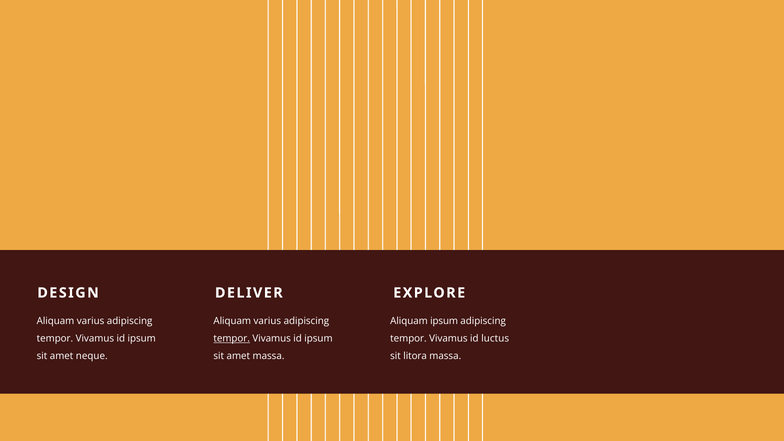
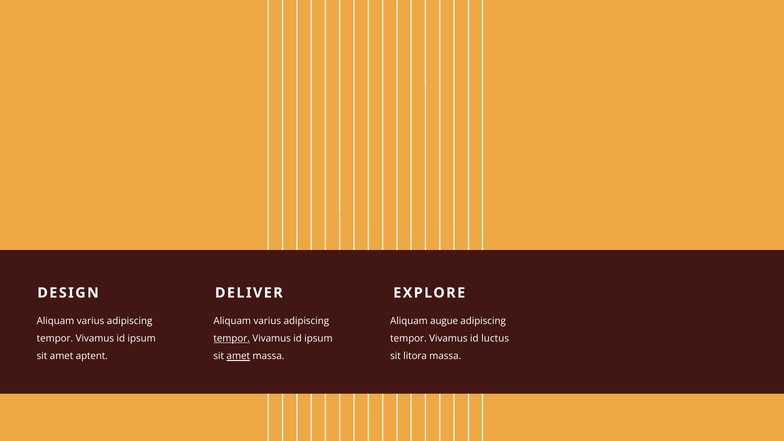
Aliquam ipsum: ipsum -> augue (444, 321)
neque: neque -> aptent (92, 356)
amet underline: none -> present (238, 356)
